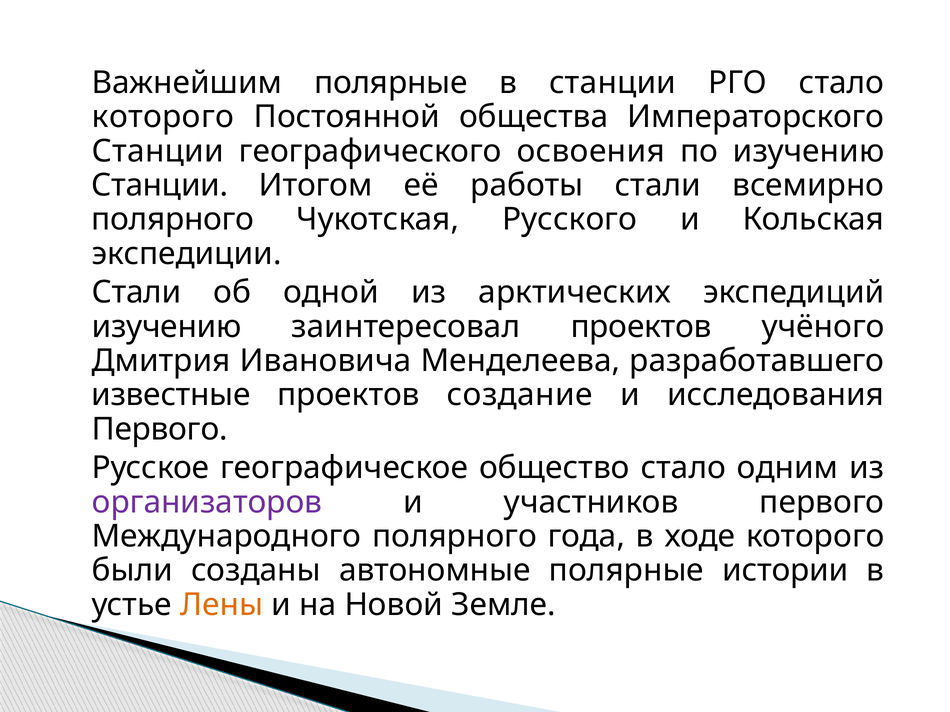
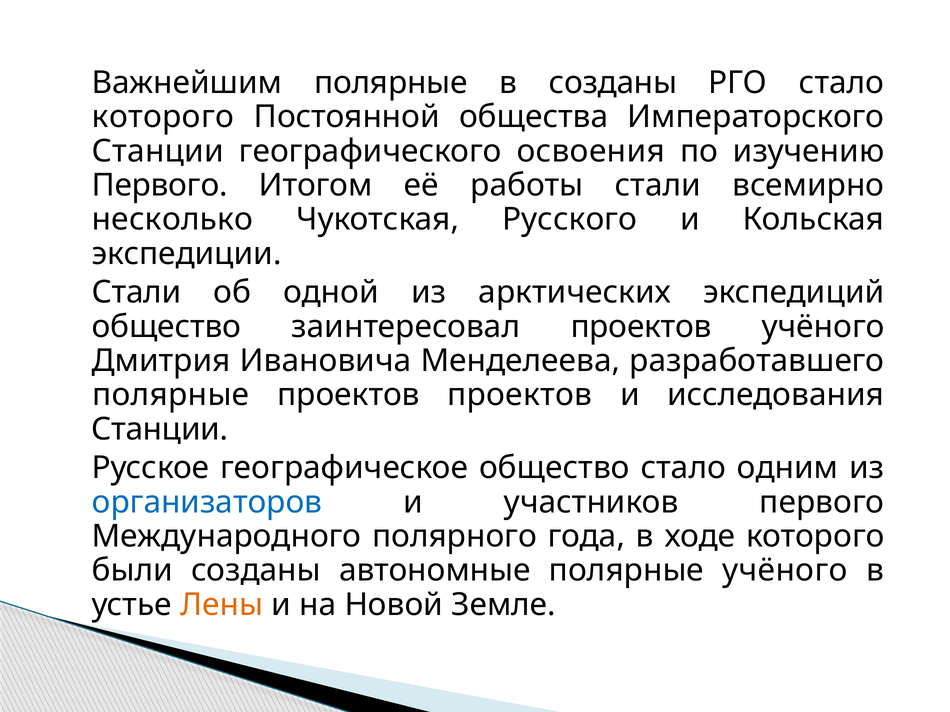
в станции: станции -> созданы (613, 83)
Станции: Станции -> Первого (160, 185)
полярного: полярного -> несколько (172, 220)
изучению: изучению -> общество (167, 327)
известные: известные -> полярные (171, 395)
проектов создание: создание -> проектов (520, 395)
Первого: Первого -> Станции (160, 429)
организаторов colour: purple -> blue (207, 503)
полярные истории: истории -> учёного (785, 571)
